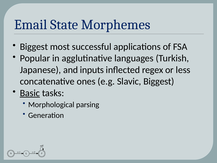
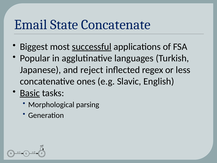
Morphemes: Morphemes -> Concatenate (116, 25)
successful underline: none -> present (92, 47)
inputs: inputs -> reject (92, 70)
Slavic Biggest: Biggest -> English (159, 81)
